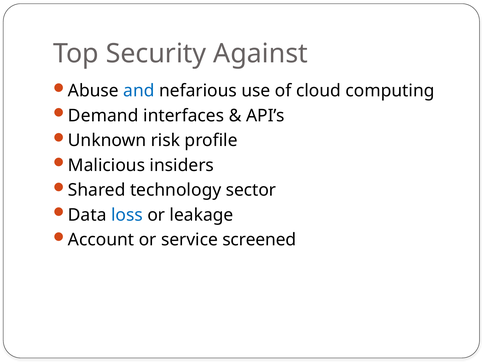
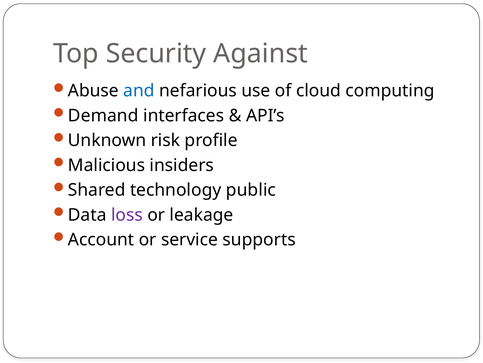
sector: sector -> public (251, 190)
loss colour: blue -> purple (127, 214)
screened: screened -> supports (259, 239)
